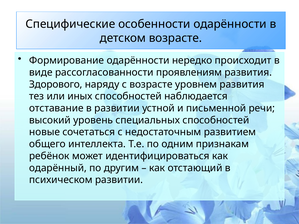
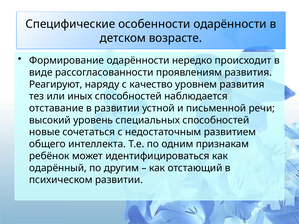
Здорового: Здорового -> Реагируют (56, 84)
с возрасте: возрасте -> качество (151, 84)
